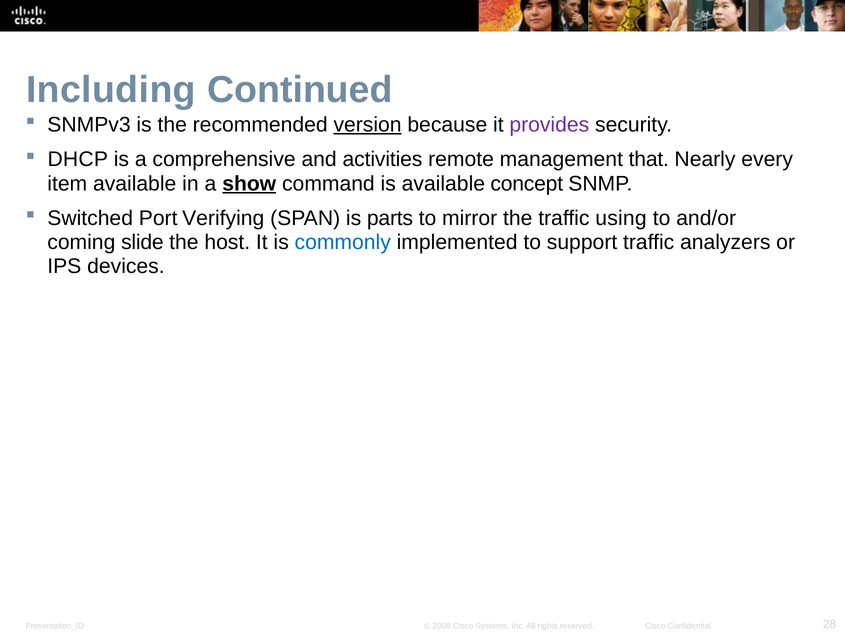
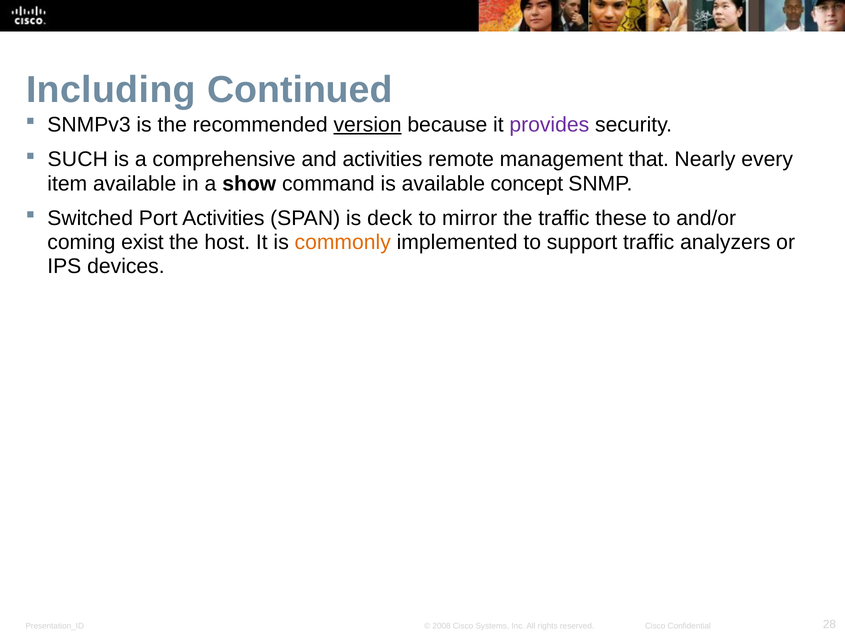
DHCP: DHCP -> SUCH (78, 159)
show underline: present -> none (249, 183)
Port Verifying: Verifying -> Activities (223, 218)
parts: parts -> deck (390, 218)
using: using -> these (621, 218)
slide: slide -> exist (142, 242)
commonly colour: blue -> orange (343, 242)
